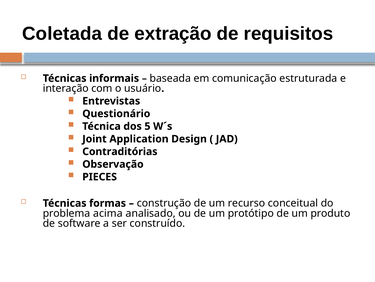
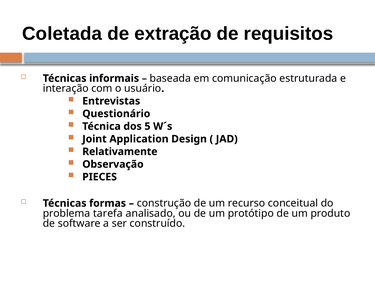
Contraditórias: Contraditórias -> Relativamente (120, 151)
acima: acima -> tarefa (108, 213)
